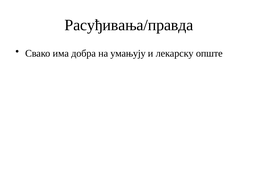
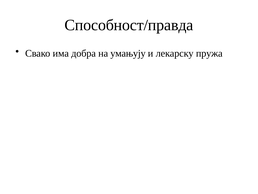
Рaсуђивaњa/правда: Рaсуђивaњa/правда -> Спосoбнoст/правда (129, 25)
oпште: oпште -> пружа (209, 53)
